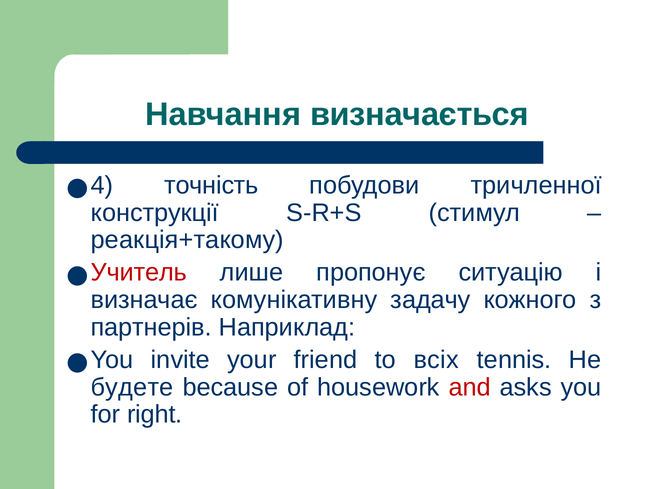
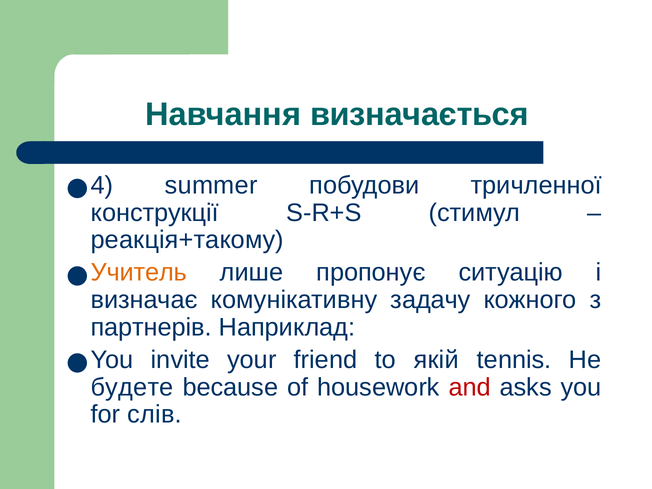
точність: точність -> summer (211, 185)
Учитель colour: red -> orange (139, 273)
всіх: всіх -> якій (436, 360)
right: right -> слів (155, 415)
